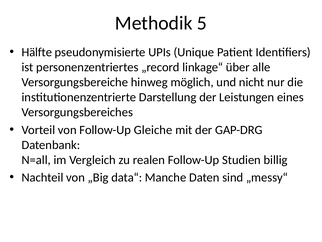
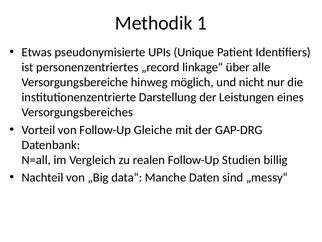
5: 5 -> 1 (202, 23)
Hälfte: Hälfte -> Etwas (37, 52)
